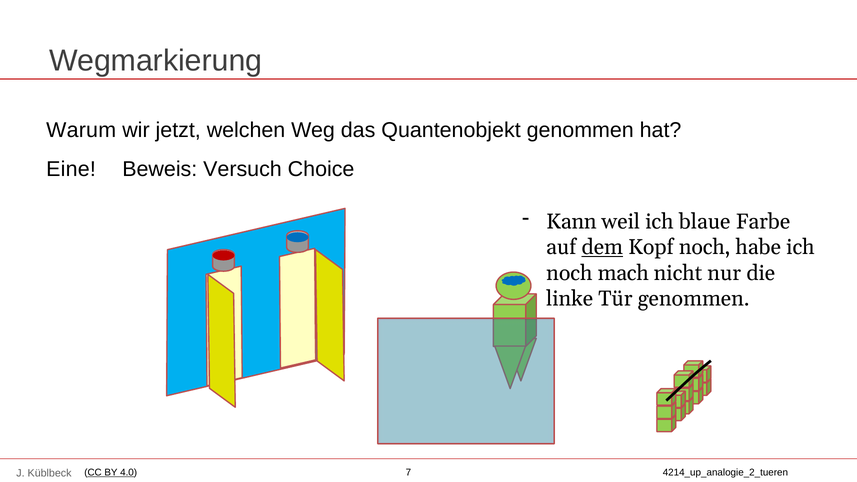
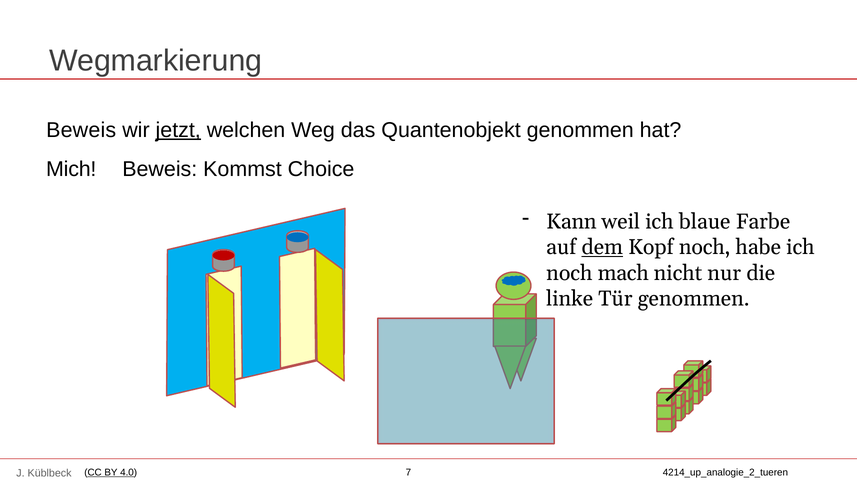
Warum: Warum -> Beweis (81, 130)
jetzt underline: none -> present (178, 130)
Eine: Eine -> Mich (71, 169)
Versuch: Versuch -> Kommst (242, 169)
